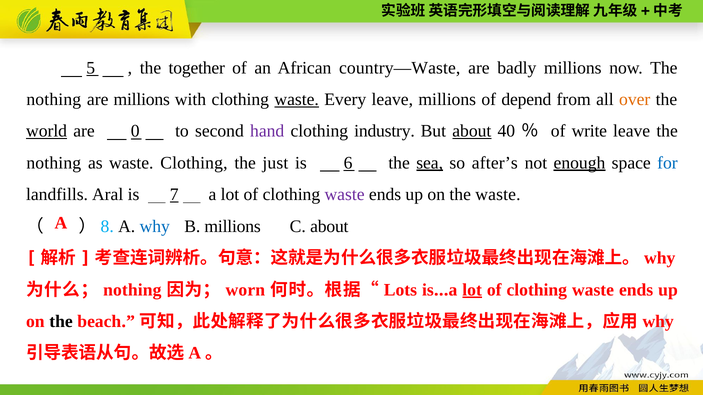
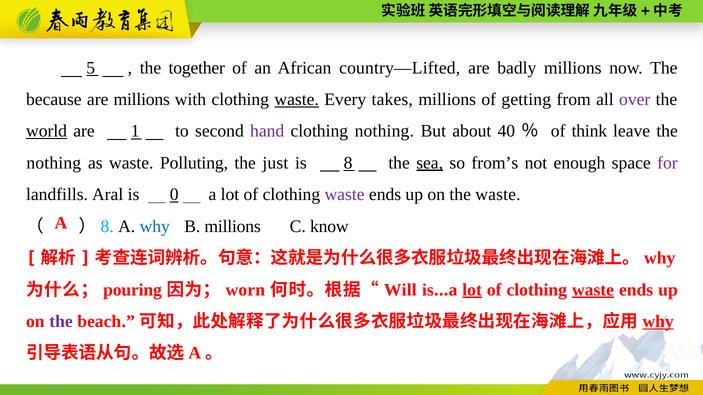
country—Waste: country—Waste -> country—Lifted (400, 68)
nothing: nothing -> because (54, 100)
Every leave: leave -> takes (392, 100)
depend: depend -> getting (526, 100)
over colour: orange -> purple (635, 100)
0: 0 -> 1 (135, 131)
clothing industry: industry -> nothing (384, 131)
about underline: present -> none (472, 131)
write: write -> think (589, 131)
waste Clothing: Clothing -> Polluting (194, 163)
6: 6 -> 8 (348, 163)
after’s: after’s -> from’s (495, 163)
enough underline: present -> none (579, 163)
for colour: blue -> purple (667, 163)
7: 7 -> 0 (174, 195)
C about: about -> know (329, 227)
nothing: nothing -> pouring (132, 290)
Lots: Lots -> Will (400, 290)
waste underline: none -> present (593, 290)
the colour: black -> purple (61, 322)
why underline: none -> present (658, 322)
